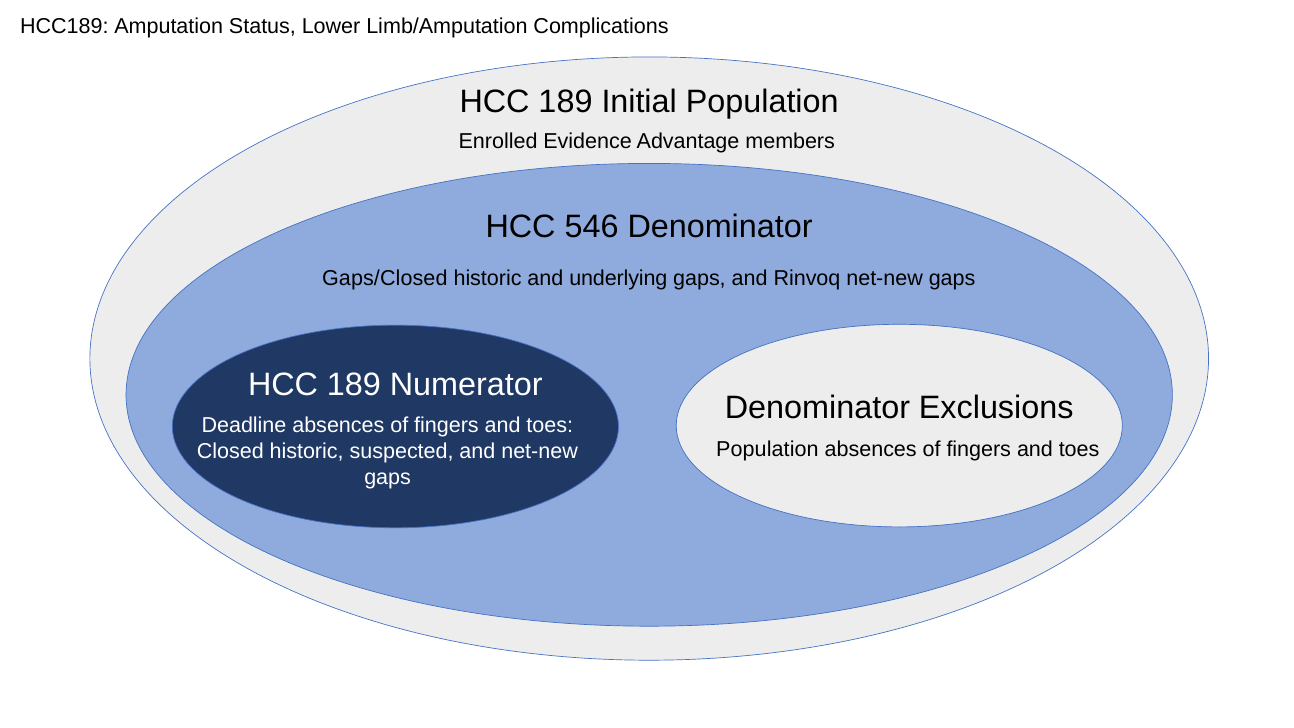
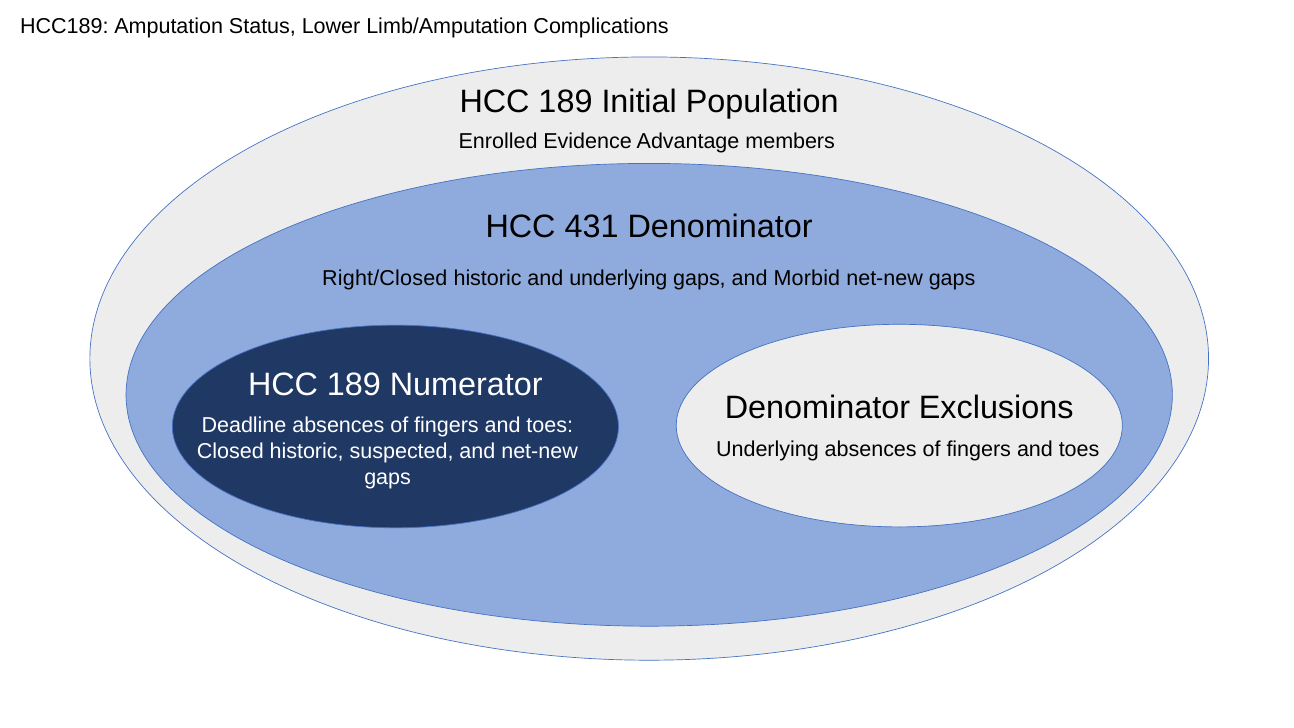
546: 546 -> 431 (592, 227)
Gaps/Closed: Gaps/Closed -> Right/Closed (385, 278)
Rinvoq: Rinvoq -> Morbid (807, 278)
Population: Population -> Underlying (767, 449)
